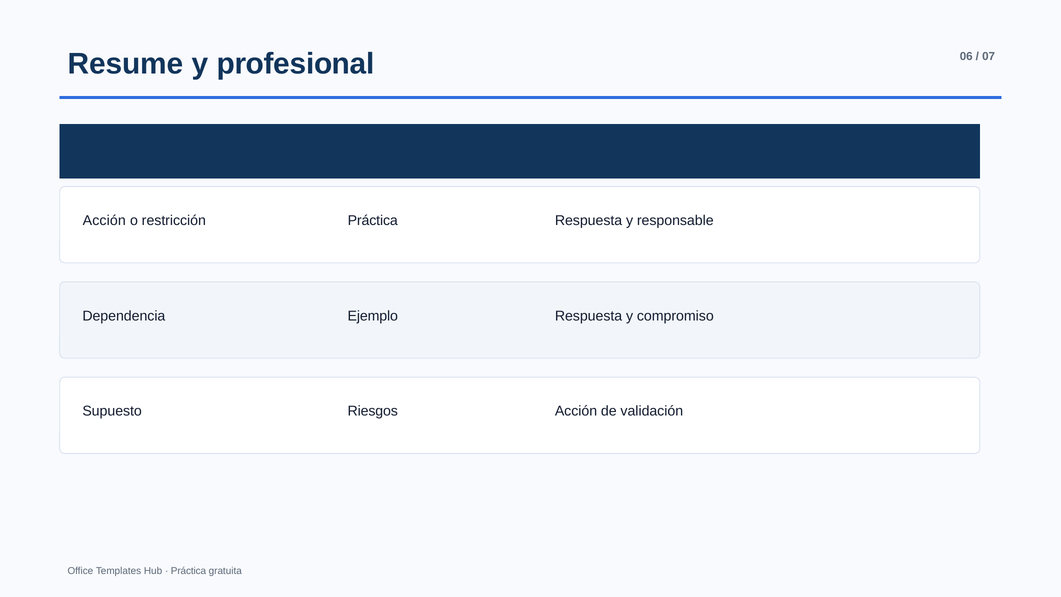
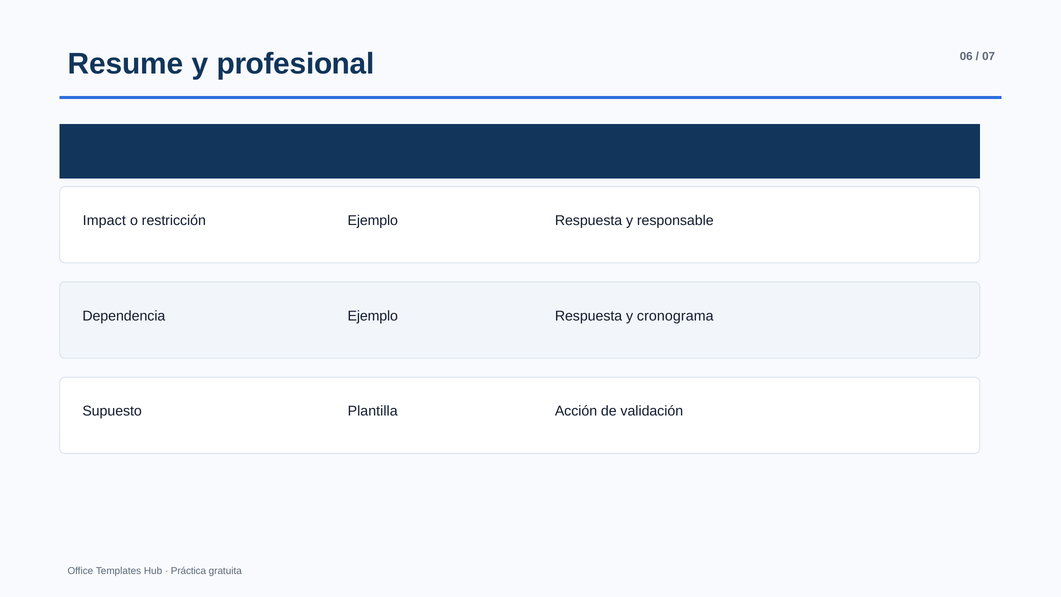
Acción: Acción -> Impact (104, 221)
restricción Práctica: Práctica -> Ejemplo (373, 221)
compromiso: compromiso -> cronograma (675, 316)
Riesgos: Riesgos -> Plantilla (373, 411)
